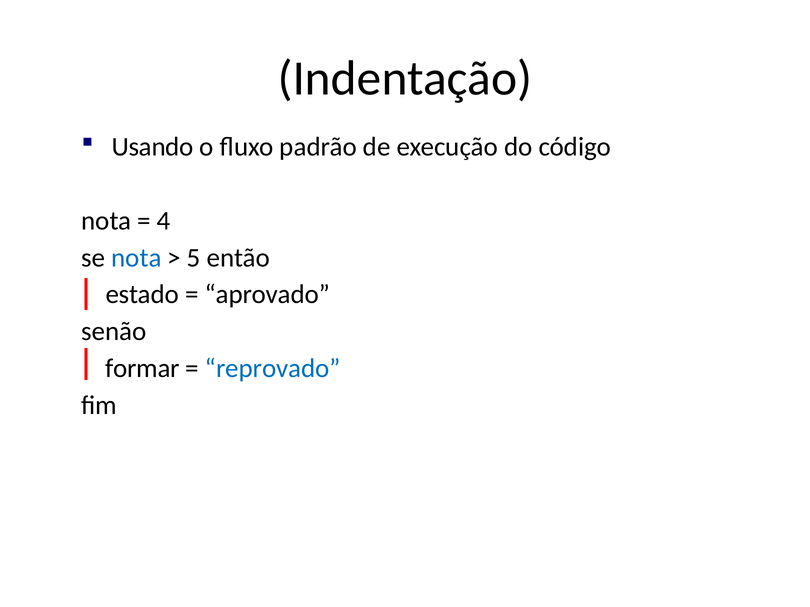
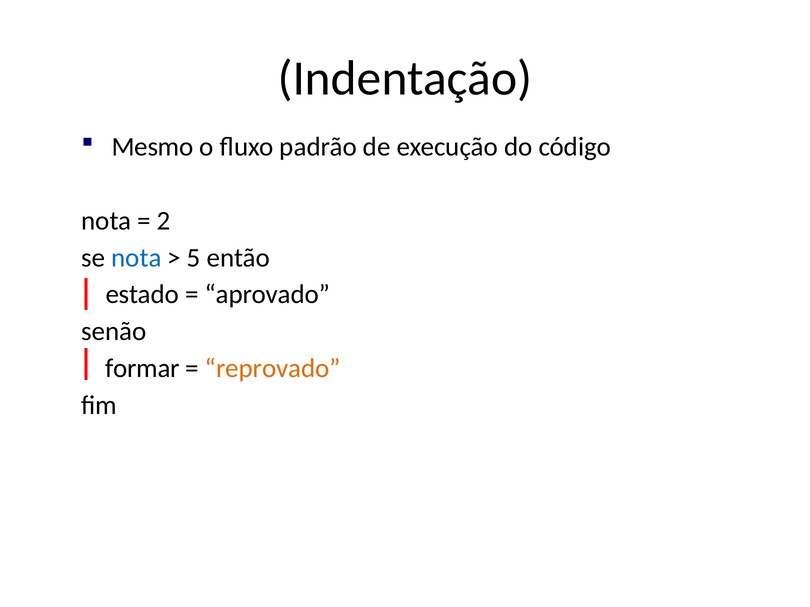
Usando: Usando -> Mesmo (153, 147)
4: 4 -> 2 (164, 221)
reprovado colour: blue -> orange (273, 369)
